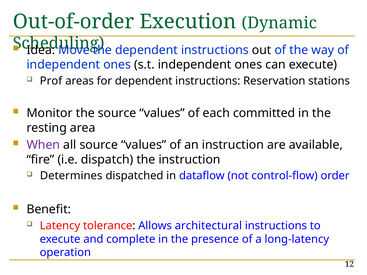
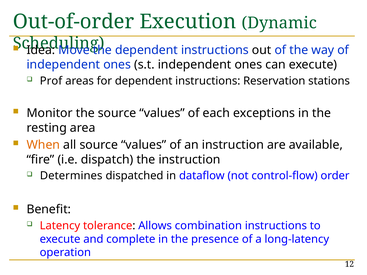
committed: committed -> exceptions (264, 113)
When colour: purple -> orange (43, 145)
architectural: architectural -> combination (208, 226)
